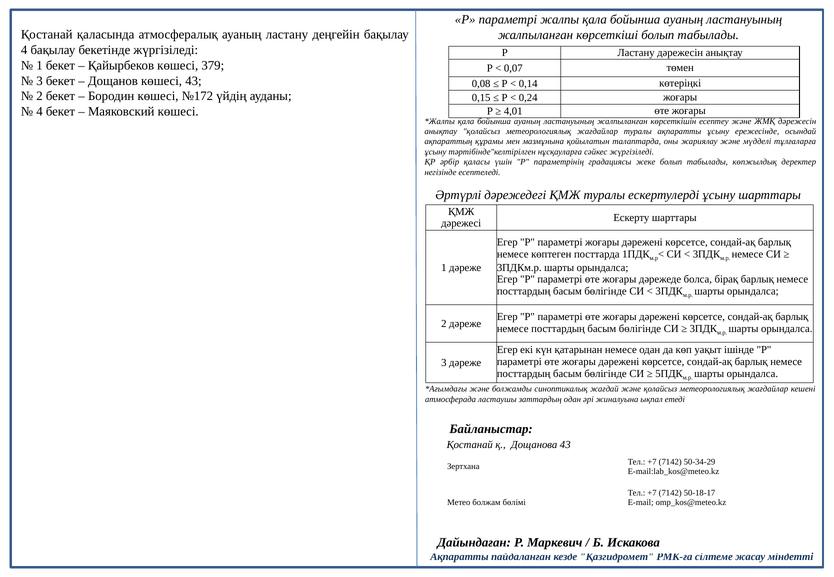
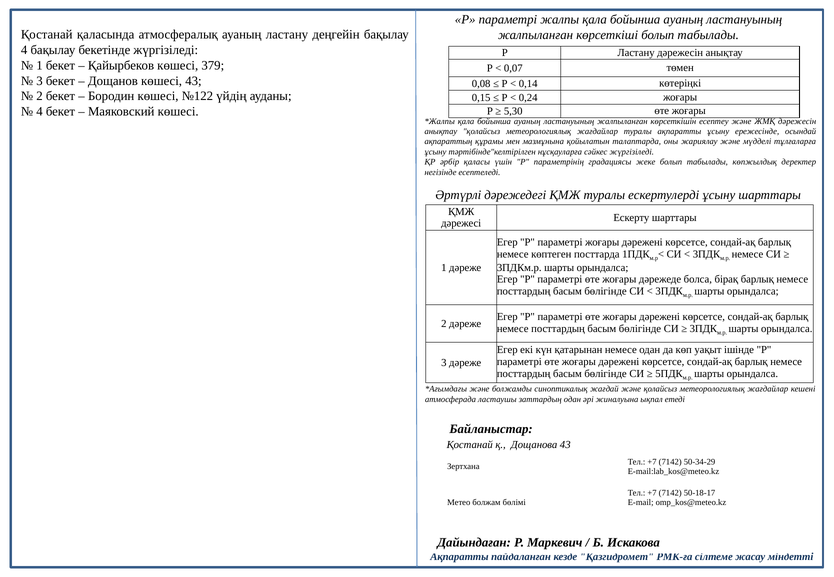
№172: №172 -> №122 (197, 96)
4,01: 4,01 -> 5,30 (513, 111)
